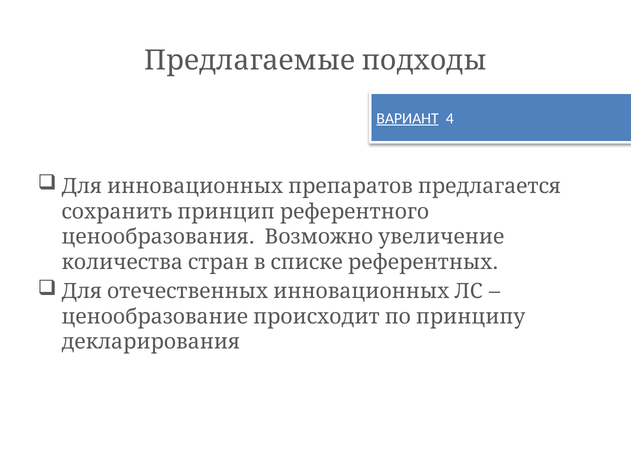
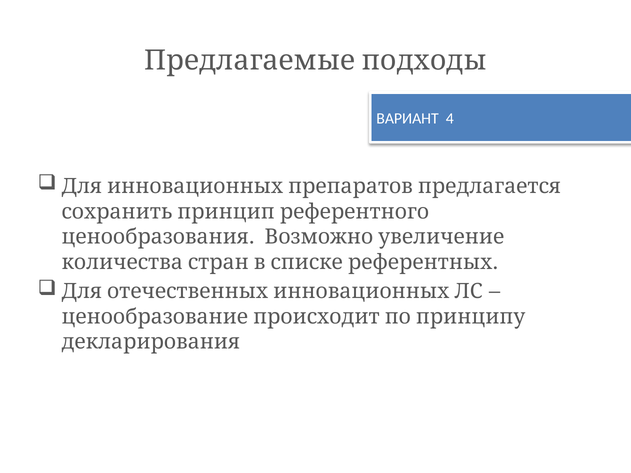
ВАРИАНТ underline: present -> none (408, 118)
